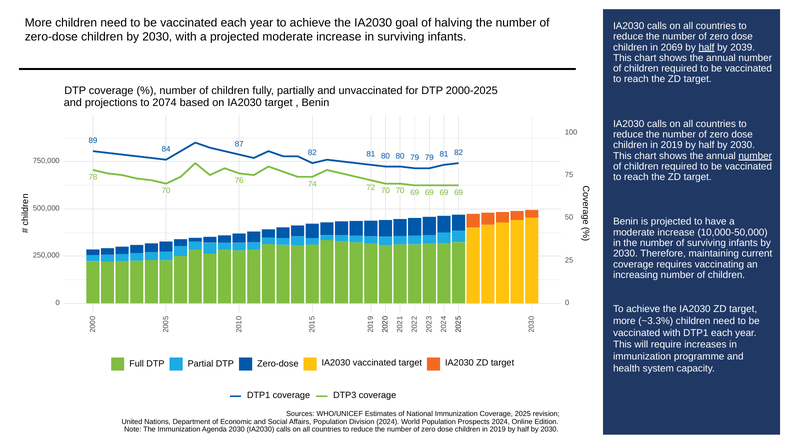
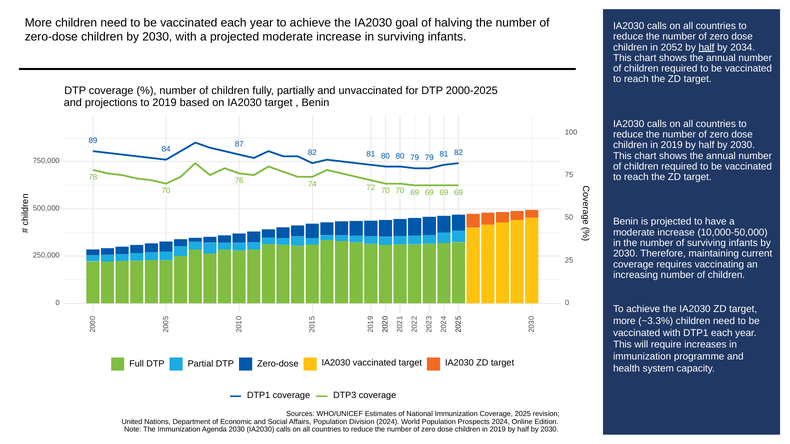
2069: 2069 -> 2052 (672, 47)
2039: 2039 -> 2034 (743, 47)
to 2074: 2074 -> 2019 (165, 103)
number underline: present -> none (755, 156)
